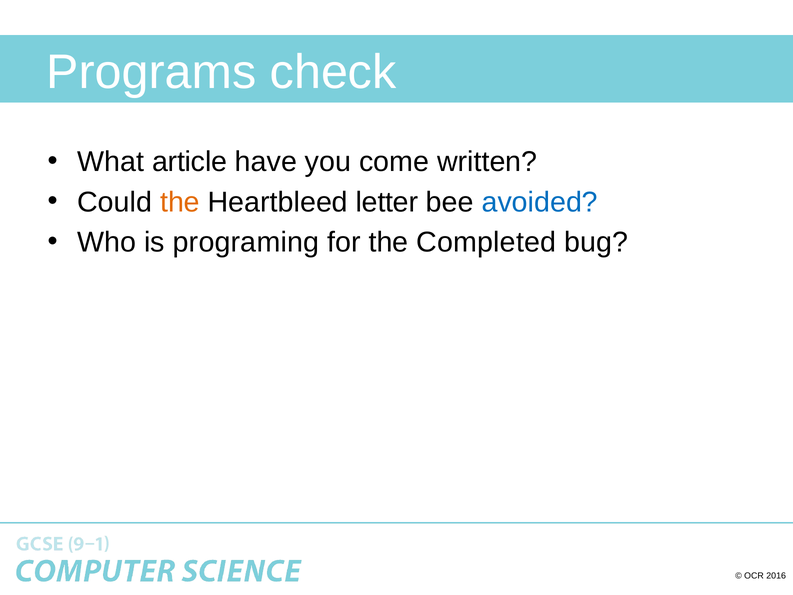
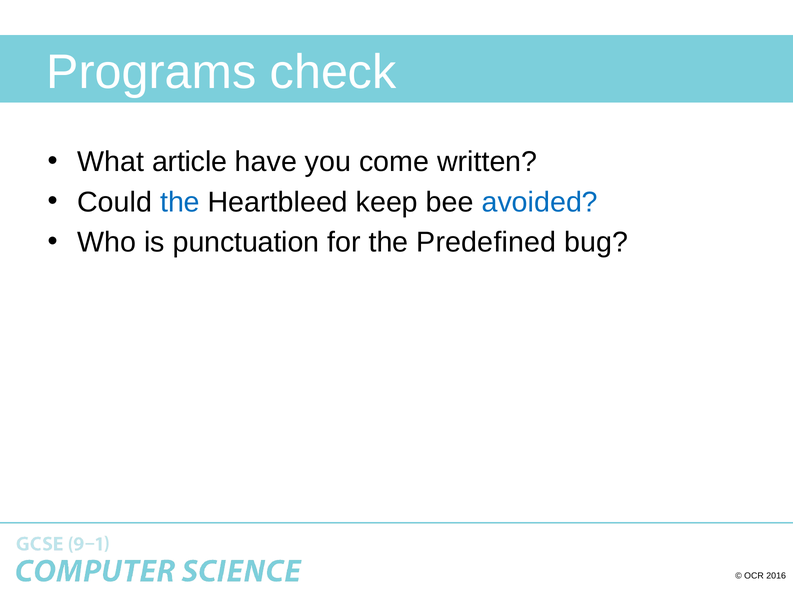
the colour: orange -> blue (180, 202)
letter: letter -> keep (387, 202)
programing: programing -> punctuation (246, 242)
Completed: Completed -> Predefined (486, 242)
